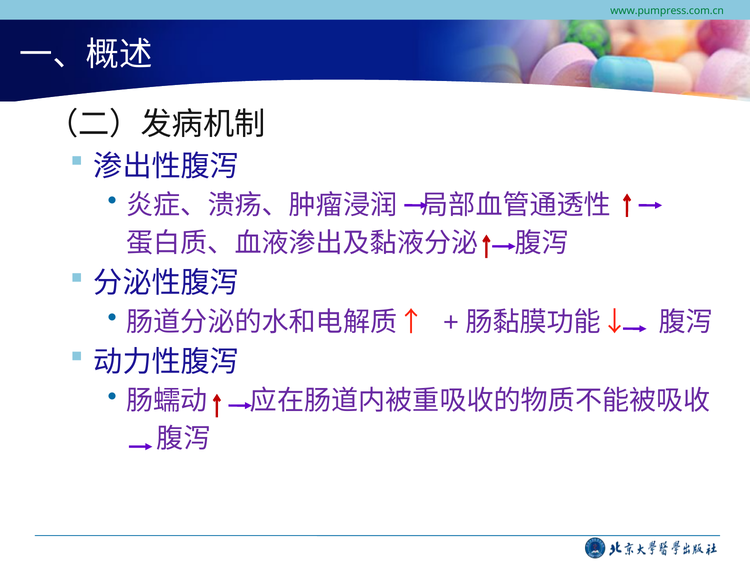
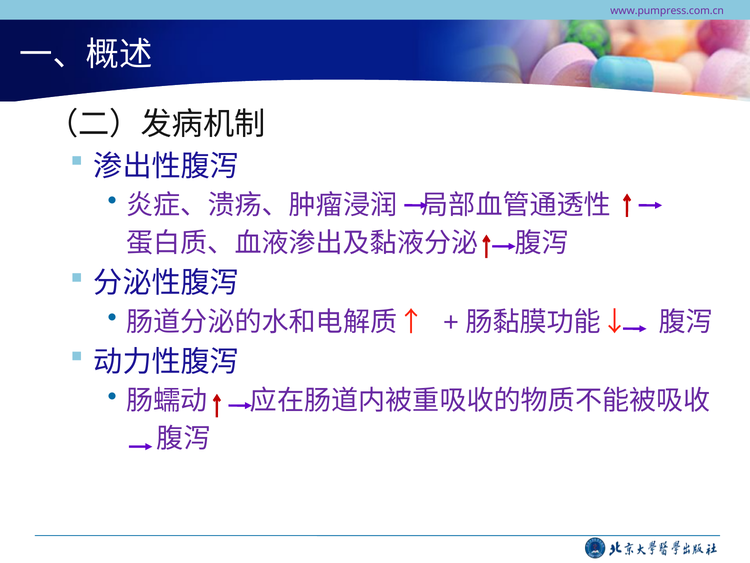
www.pumpress.com.cn colour: green -> purple (667, 11)
